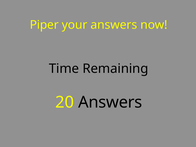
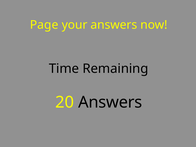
Piper: Piper -> Page (44, 25)
